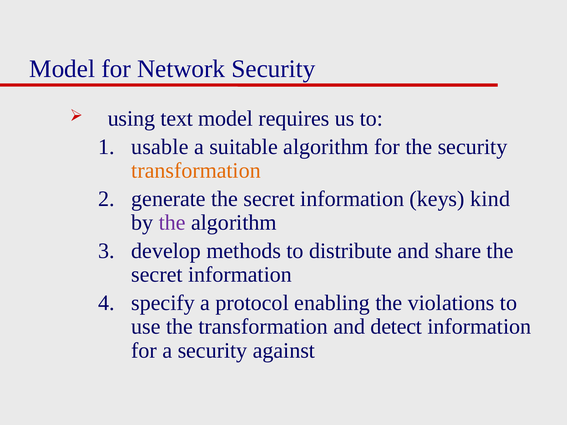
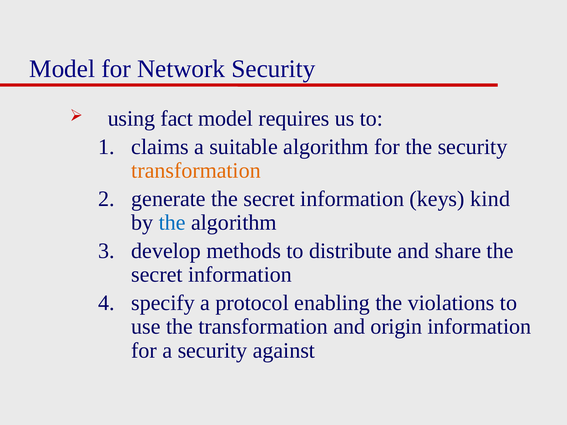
text: text -> fact (177, 119)
usable: usable -> claims (160, 147)
the colour: purple -> blue (172, 223)
detect: detect -> origin (396, 327)
